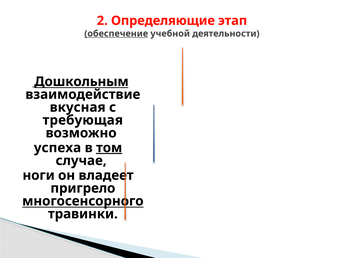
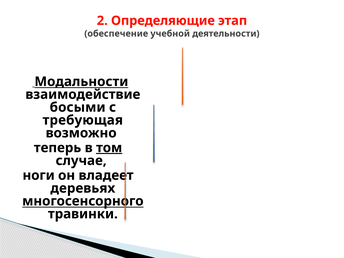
обеспечение underline: present -> none (116, 34)
Дошкольным: Дошкольным -> Модальности (81, 82)
вкусная: вкусная -> босыми (78, 107)
успеха: успеха -> теперь (58, 148)
пригрело: пригрело -> деревьях (83, 188)
